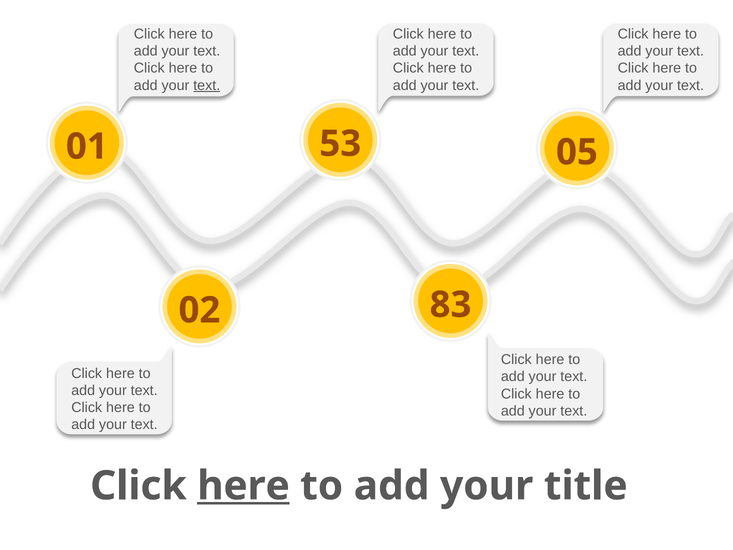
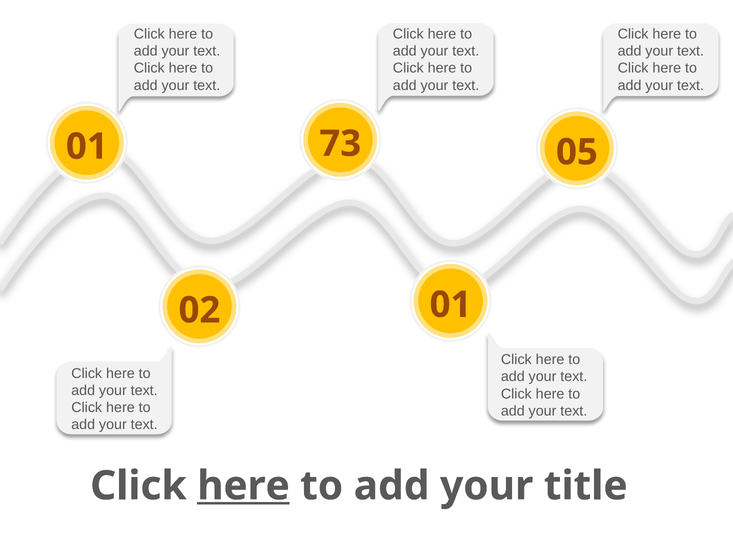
text underline: present -> none (207, 85)
53: 53 -> 73 (340, 144)
02 83: 83 -> 01 (451, 305)
